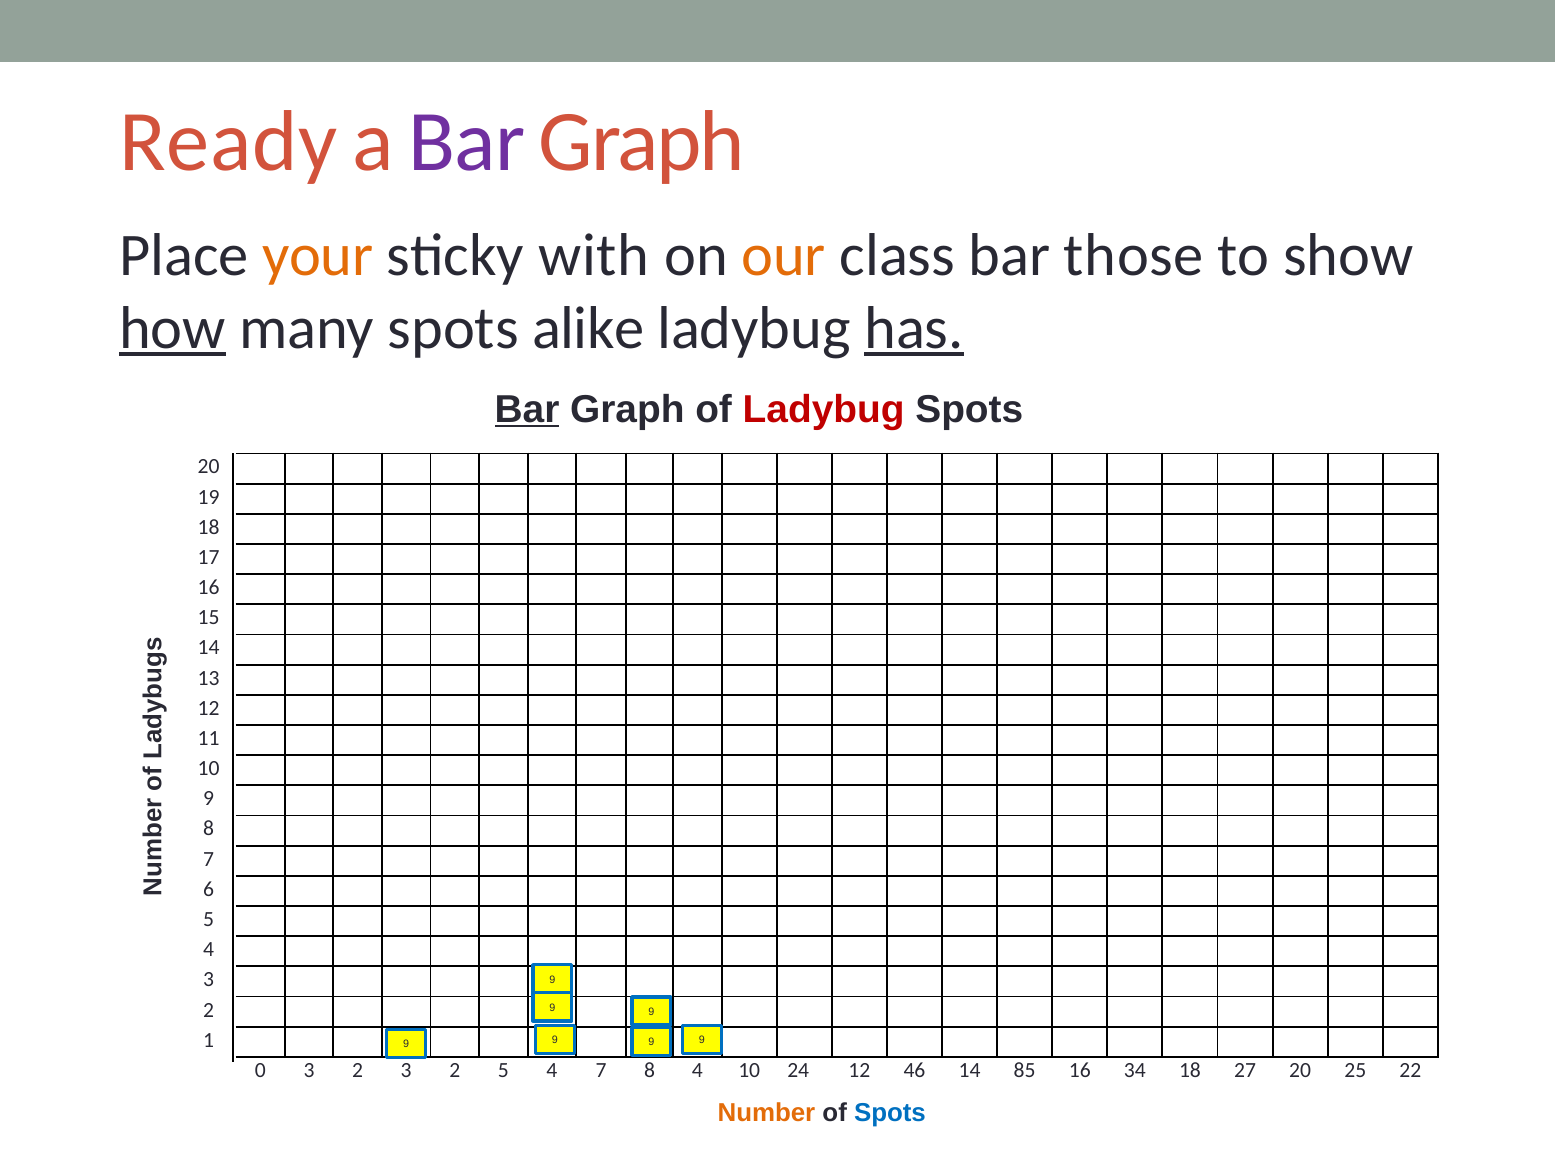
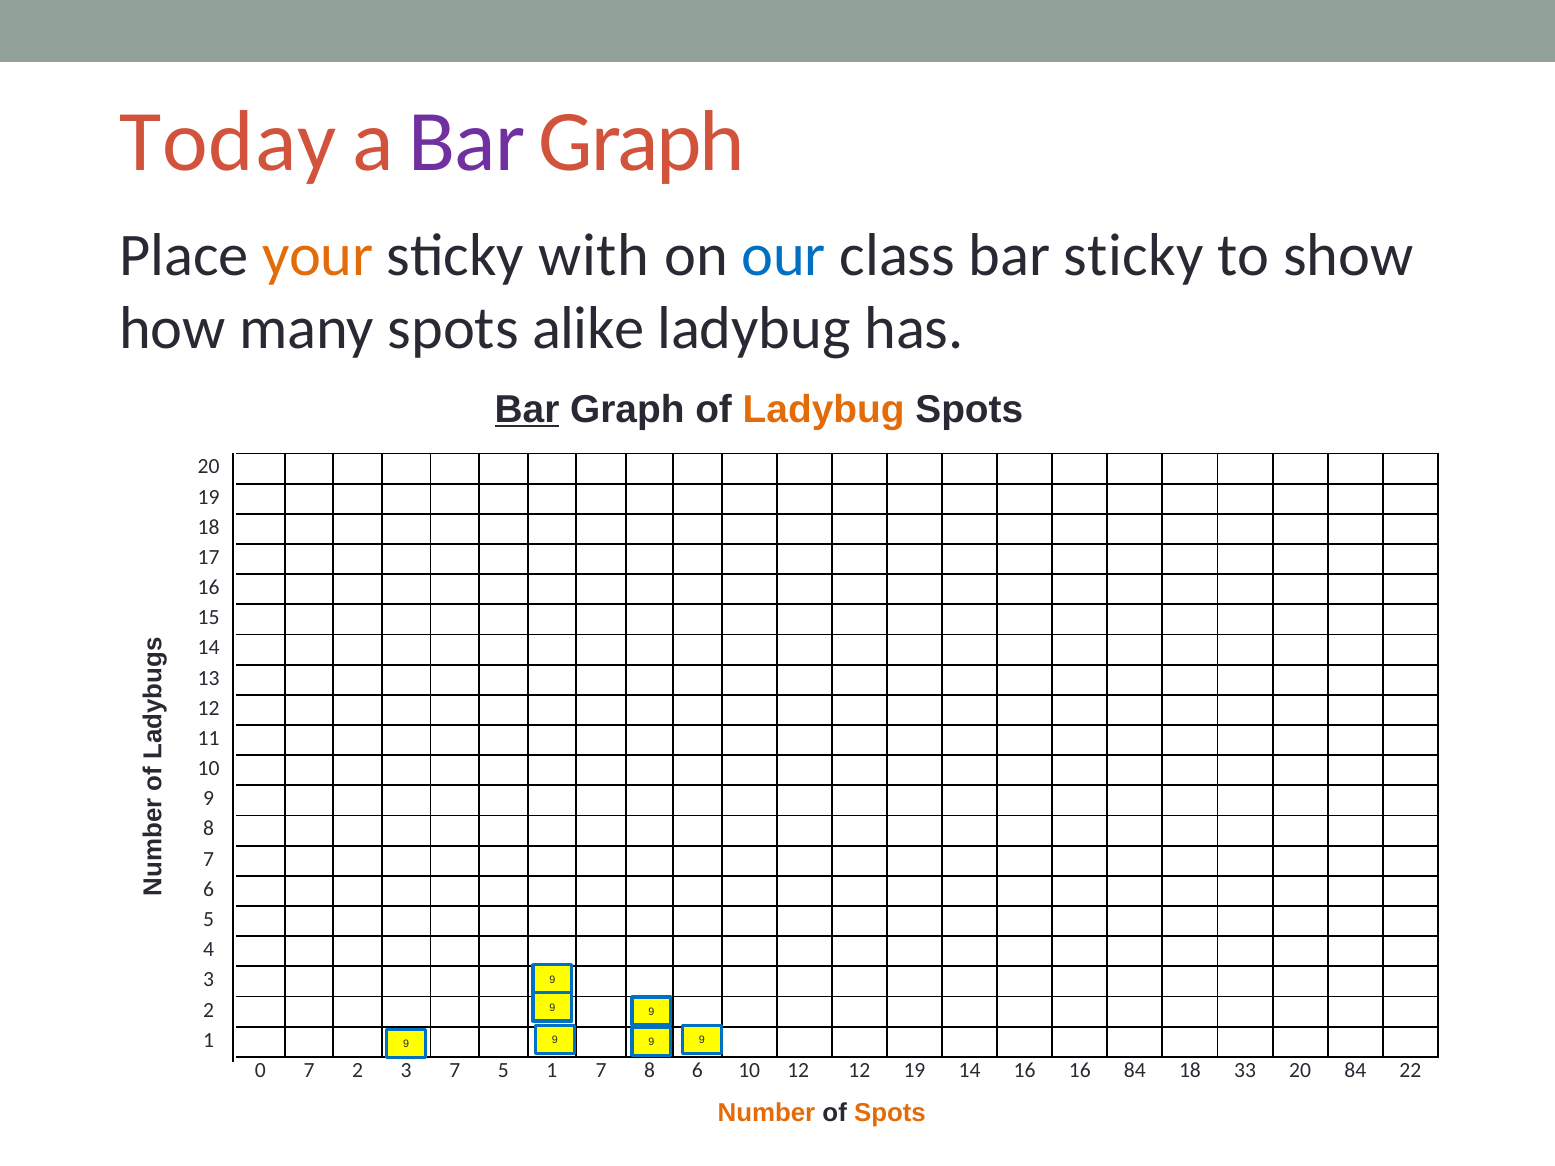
Ready: Ready -> Today (228, 142)
our colour: orange -> blue (784, 256)
bar those: those -> sticky (1134, 256)
how underline: present -> none (172, 328)
has underline: present -> none (914, 328)
Ladybug colour: red -> orange (824, 409)
0 3: 3 -> 7 (309, 1070)
2 3 2: 2 -> 7 (455, 1070)
4: 4 -> 1 (552, 1070)
8 4: 4 -> 6 (697, 1070)
10 24: 24 -> 12 (798, 1070)
12 46: 46 -> 19 (914, 1070)
14 85: 85 -> 16 (1025, 1070)
16 34: 34 -> 84 (1135, 1070)
27: 27 -> 33 (1245, 1070)
20 25: 25 -> 84 (1355, 1070)
Spots colour: blue -> orange (890, 1114)
